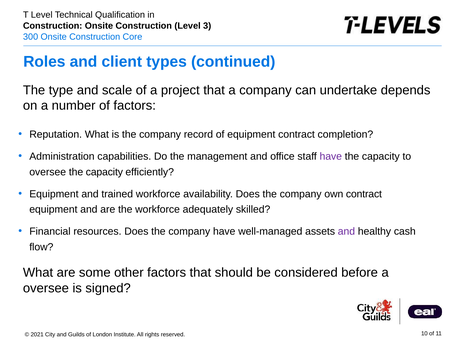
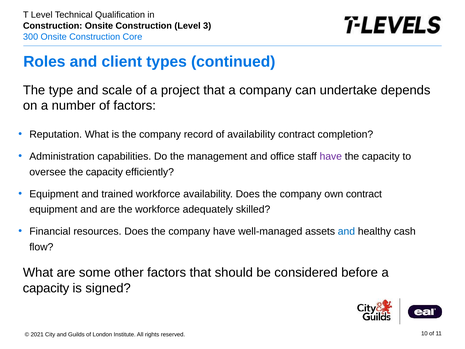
of equipment: equipment -> availability (251, 134)
and colour: purple -> blue (346, 231)
oversee: oversee -> capacity (46, 288)
